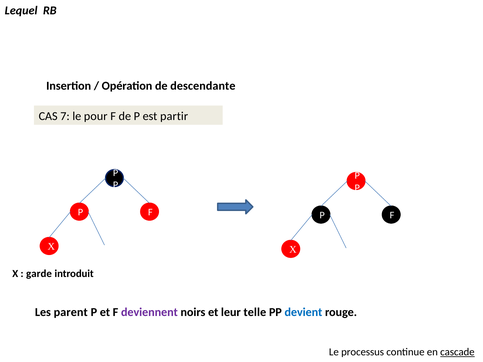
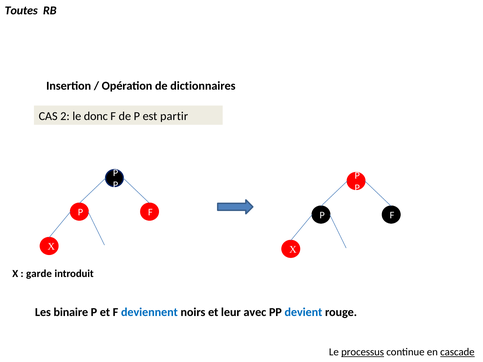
Lequel: Lequel -> Toutes (21, 10)
descendante: descendante -> dictionnaires (203, 86)
7: 7 -> 2 (65, 116)
pour: pour -> donc (96, 116)
parent: parent -> binaire (71, 312)
deviennent colour: purple -> blue (149, 312)
telle: telle -> avec (255, 312)
processus underline: none -> present (363, 352)
